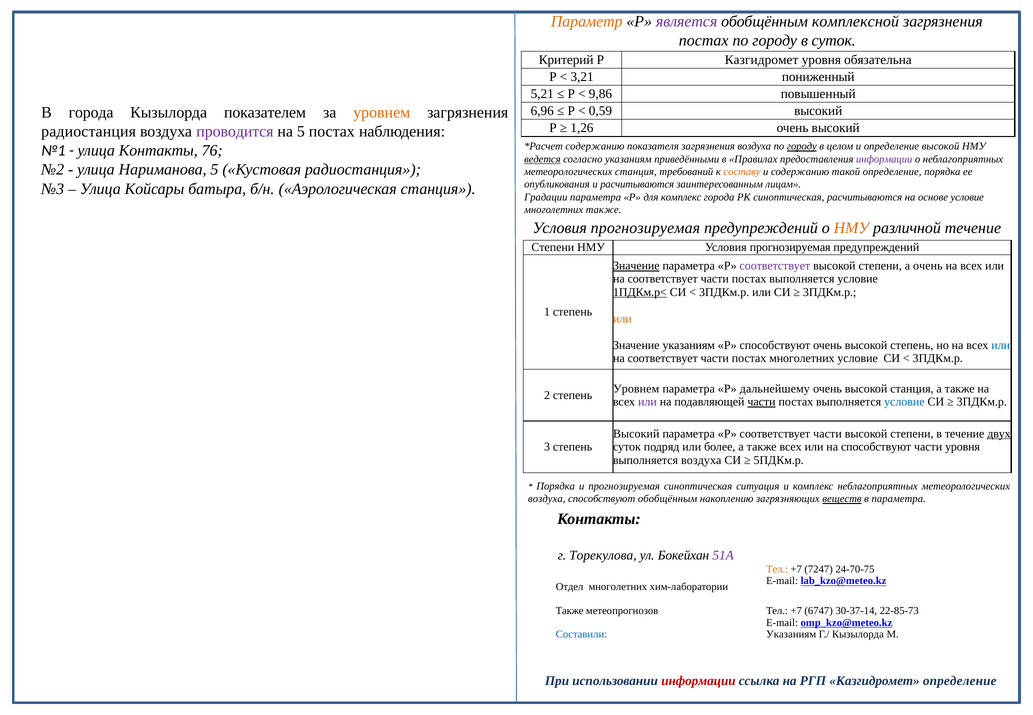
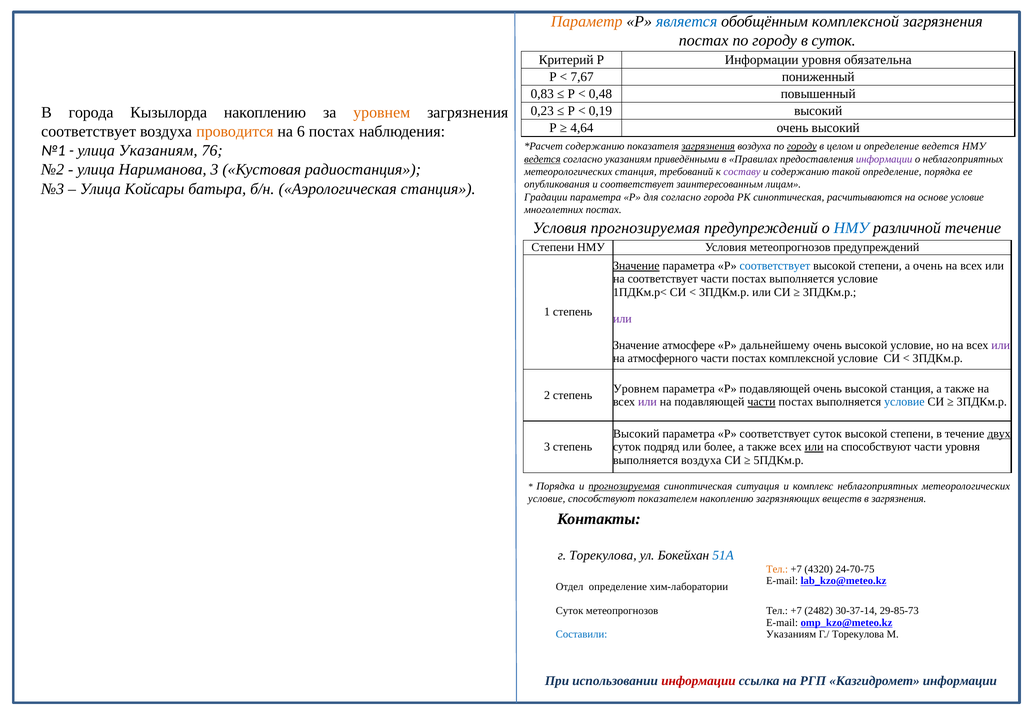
является colour: purple -> blue (687, 21)
Р Казгидромет: Казгидромет -> Информации (762, 60)
3,21: 3,21 -> 7,67 (582, 77)
5,21: 5,21 -> 0,83 (542, 94)
9,86: 9,86 -> 0,48 (600, 94)
6,96: 6,96 -> 0,23 (542, 111)
0,59: 0,59 -> 0,19 (600, 111)
Кызылорда показателем: показателем -> накоплению (265, 113)
1,26: 1,26 -> 4,64 (582, 128)
радиостанция: радиостанция -> соответствует (89, 132)
проводится colour: purple -> orange (235, 132)
на 5: 5 -> 6 (301, 132)
загрязнения underline: none -> present (708, 146)
определение высокой: высокой -> ведется (941, 146)
улица Контакты: Контакты -> Указаниям (158, 151)
Нариманова 5: 5 -> 3 (214, 170)
составу colour: orange -> purple (742, 172)
и расчитываются: расчитываются -> соответствует (637, 185)
для комплекс: комплекс -> согласно (681, 197)
многолетних также: также -> постах (604, 210)
НМУ colour: orange -> blue (851, 228)
НМУ Условия прогнозируемая: прогнозируемая -> метеопрогнозов (790, 248)
соответствует colour: purple -> blue (775, 266)
1ПДКм.р< underline: present -> none (640, 292)
или colour: orange -> purple (622, 319)
Значение указаниям: указаниям -> атмосфере (689, 345)
Р способствуют: способствуют -> дальнейшему (775, 345)
высокой степень: степень -> условие (912, 345)
или colour: blue -> purple (1001, 345)
соответствует: соответствует -> атмосферного (663, 358)
постах многолетних: многолетних -> комплексной (802, 358)
Р дальнейшему: дальнейшему -> подавляющей (775, 389)
Р соответствует части: части -> суток (828, 434)
или underline: none -> present (814, 447)
прогнозируемая underline: none -> present (624, 486)
воздуха: воздуха -> условие (547, 499)
способствуют обобщённым: обобщённым -> показателем (668, 499)
веществ underline: present -> none (842, 499)
в параметра: параметра -> загрязнения (899, 499)
51А colour: purple -> blue (723, 555)
7247: 7247 -> 4320 (819, 569)
Отдел многолетних: многолетних -> определение (618, 587)
Также: Также -> Суток (570, 611)
6747: 6747 -> 2482 (819, 611)
22-85-73: 22-85-73 -> 29-85-73 (899, 611)
Г./ Кызылорда: Кызылорда -> Торекулова (858, 635)
Казгидромет определение: определение -> информации (960, 681)
